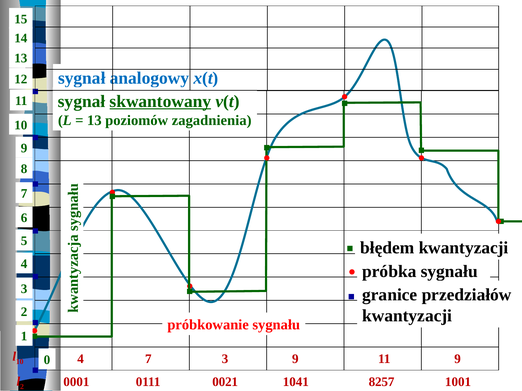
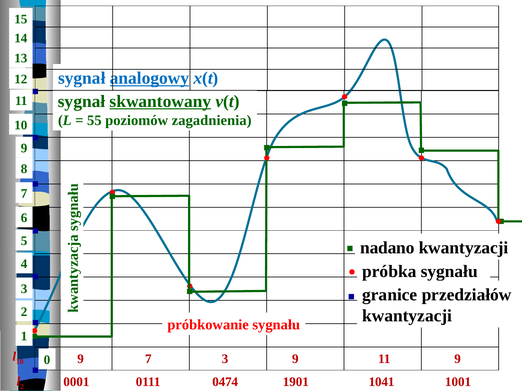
analogowy underline: none -> present (149, 78)
13: 13 -> 55 (94, 120)
błędem: błędem -> nadano (387, 248)
10 4: 4 -> 9 (81, 359)
0021: 0021 -> 0474 (225, 382)
1041: 1041 -> 1901 (296, 382)
8257: 8257 -> 1041 (382, 382)
